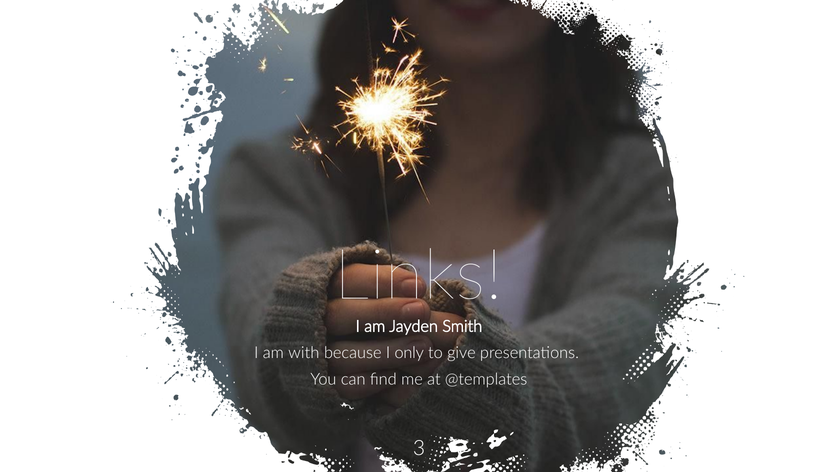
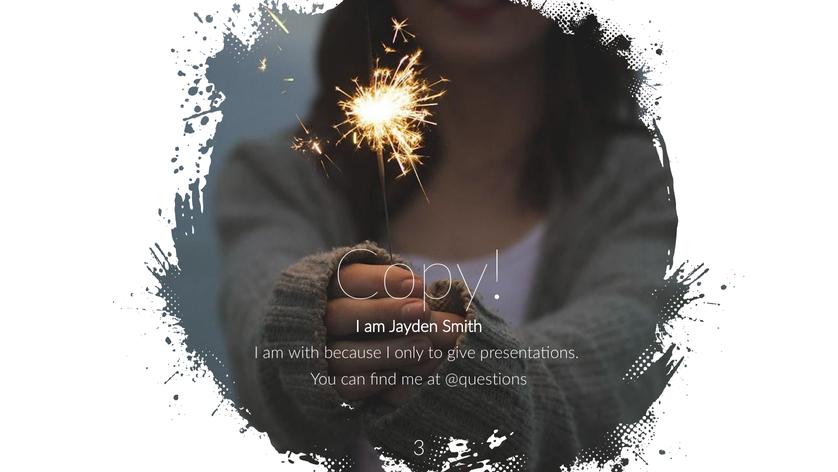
Links: Links -> Copy (419, 275)
@templates: @templates -> @questions (486, 379)
